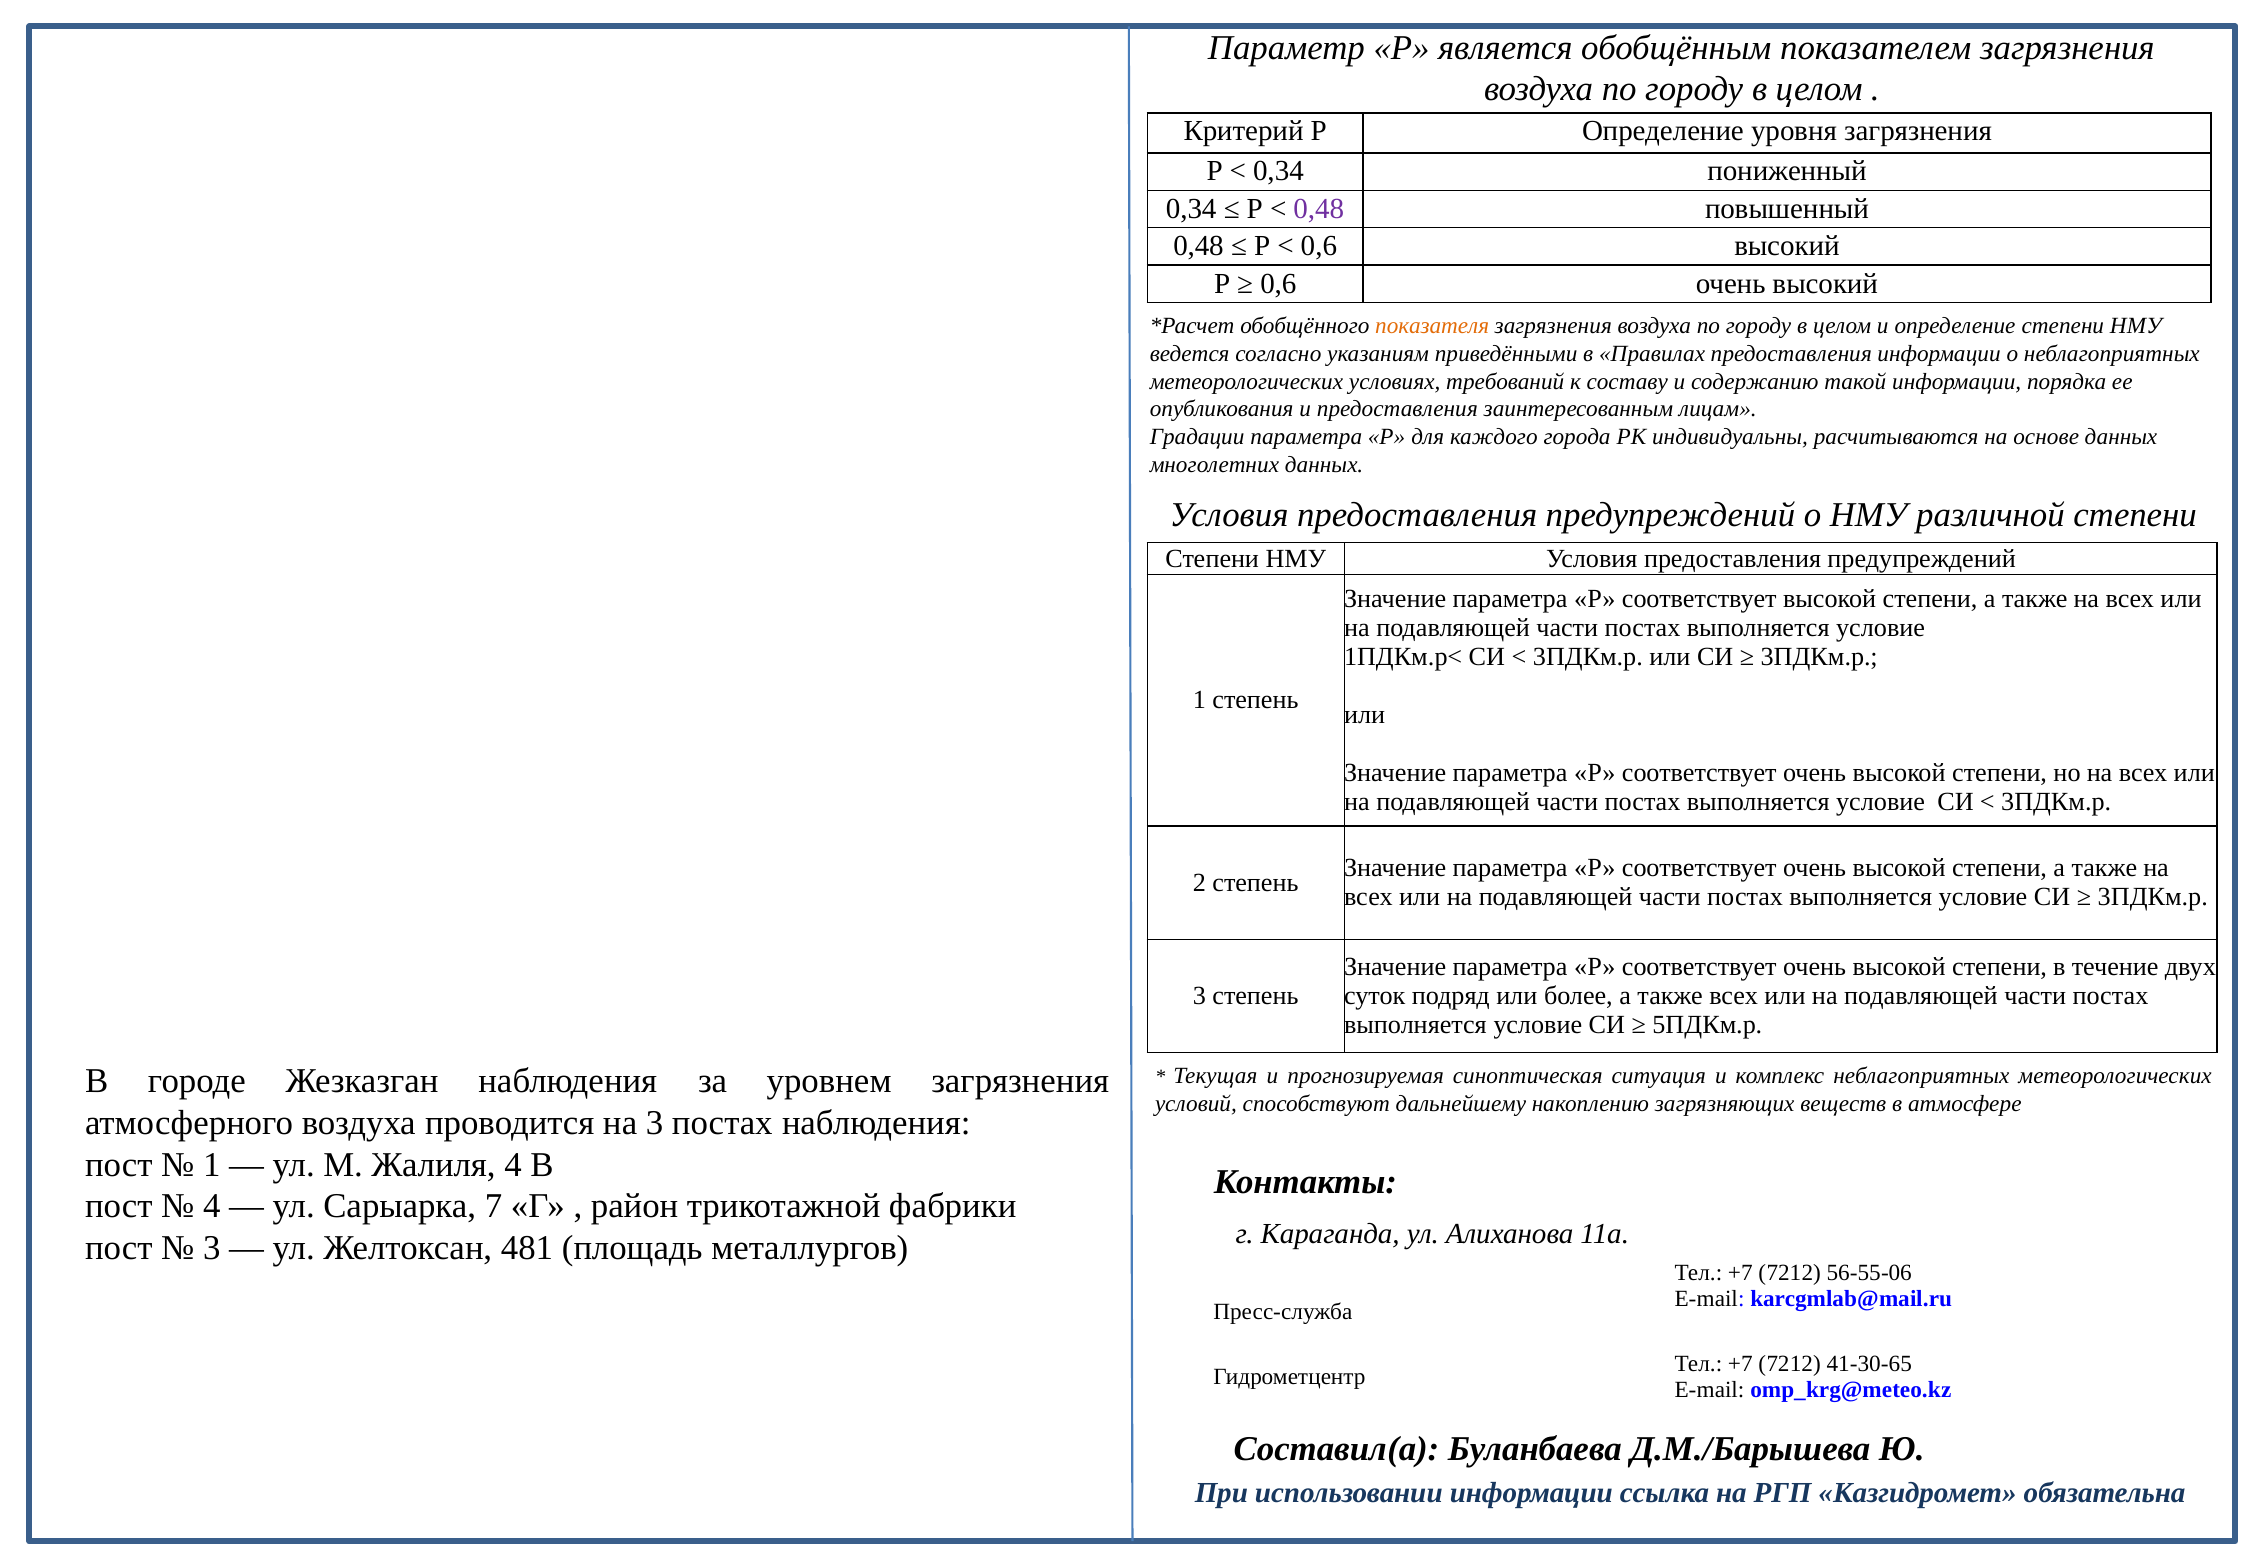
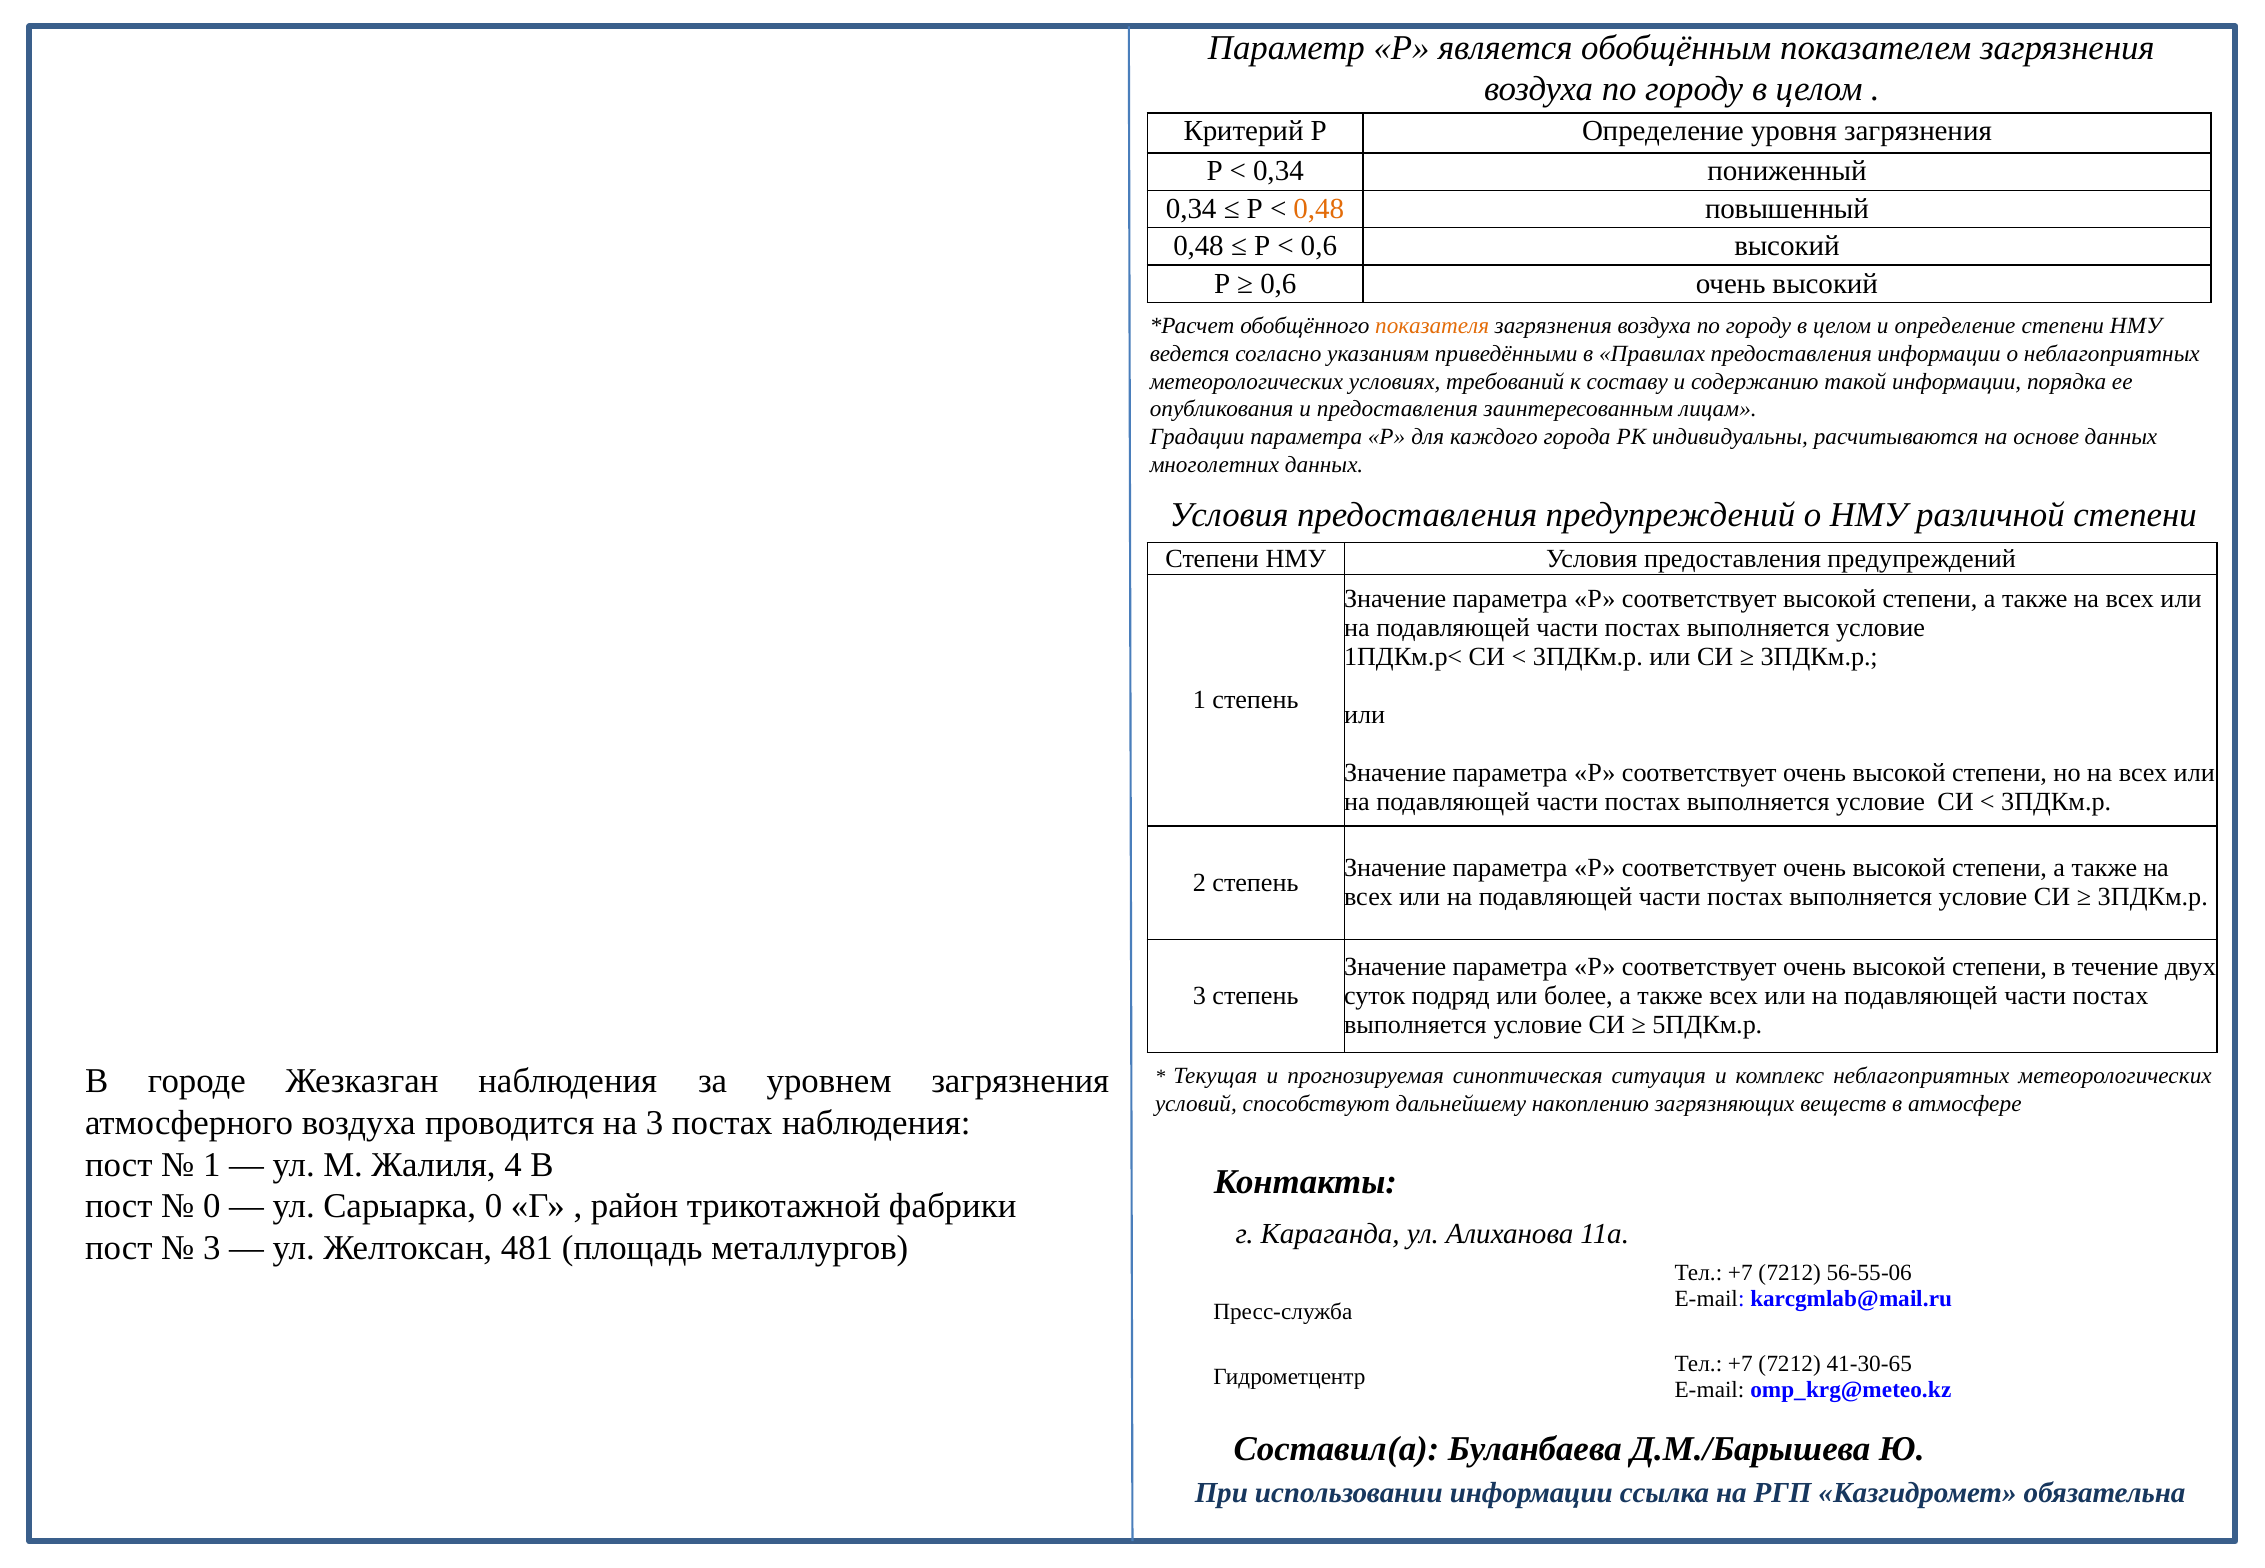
0,48 colour: purple -> orange (1319, 209)
4: 4 -> 0 (212, 1206)
Сарыарка 7: 7 -> 0 (494, 1206)
